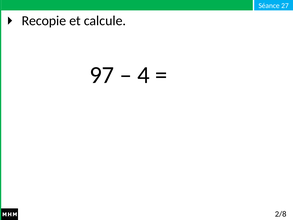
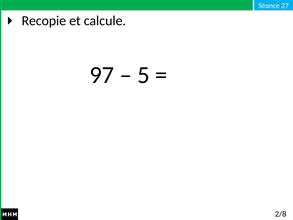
4: 4 -> 5 (143, 75)
